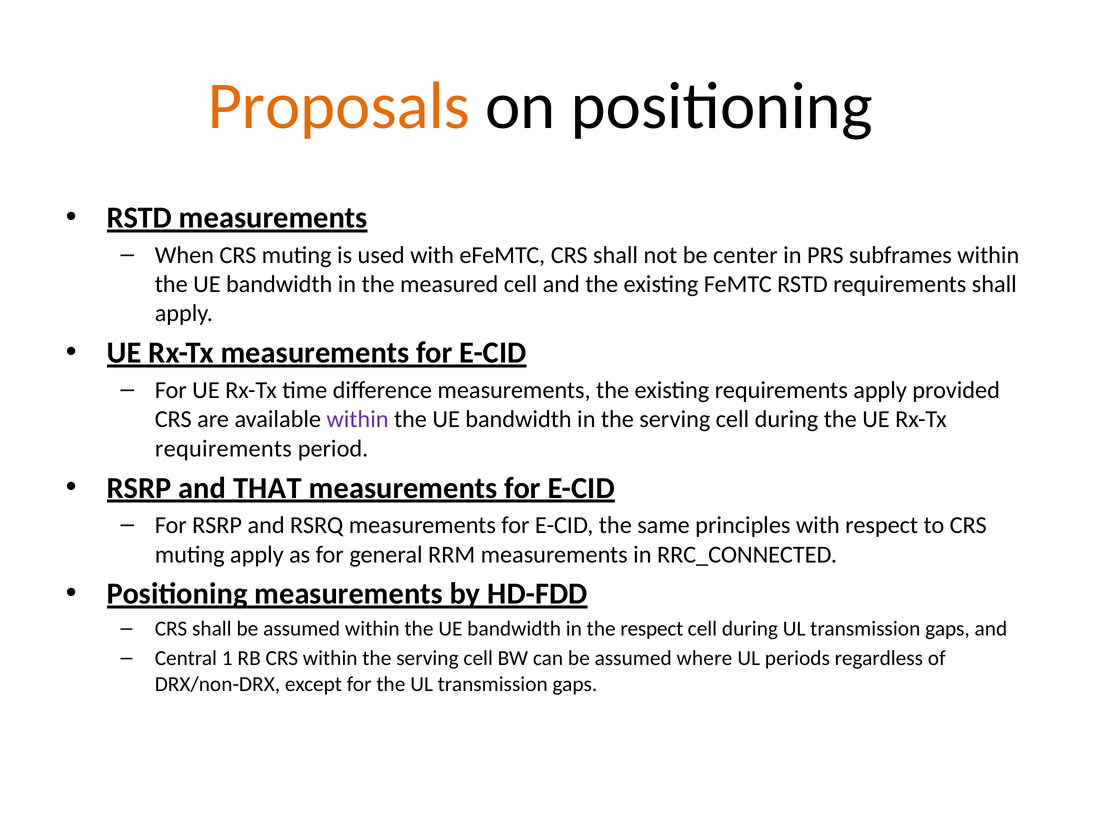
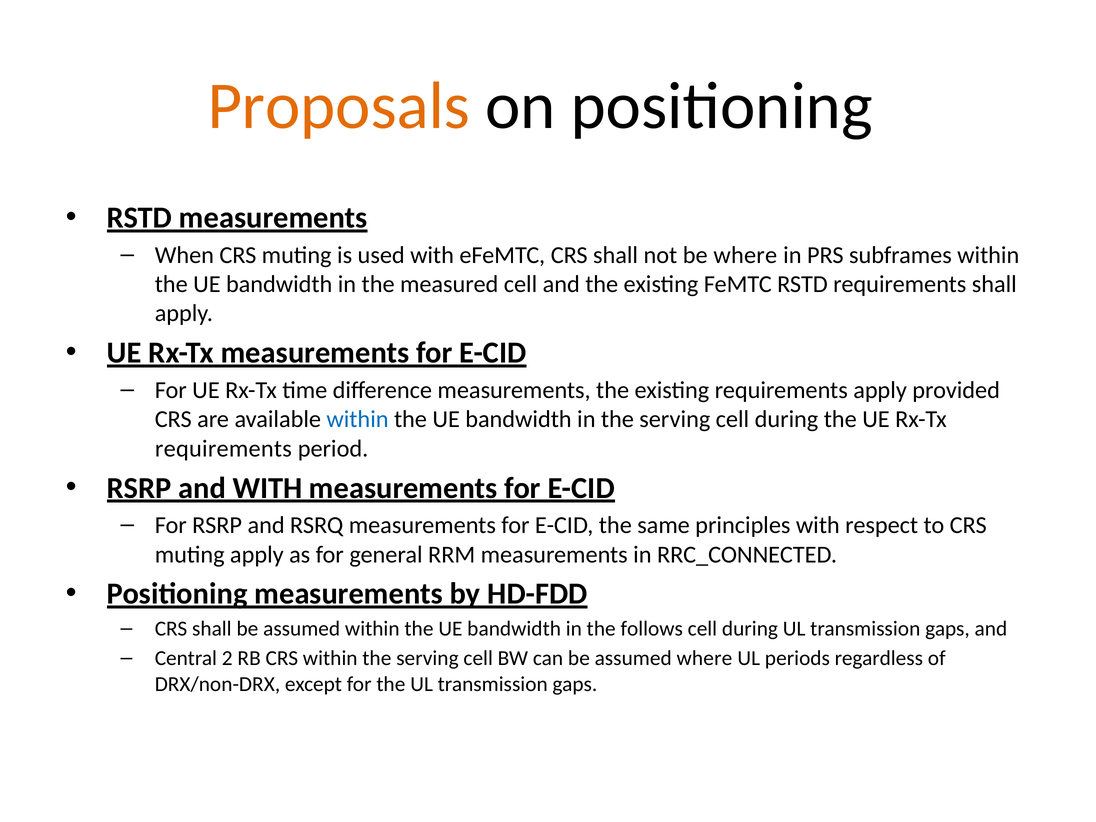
be center: center -> where (745, 255)
within colour: purple -> blue (358, 419)
and THAT: THAT -> WITH (268, 488)
the respect: respect -> follows (652, 629)
1: 1 -> 2 (227, 658)
